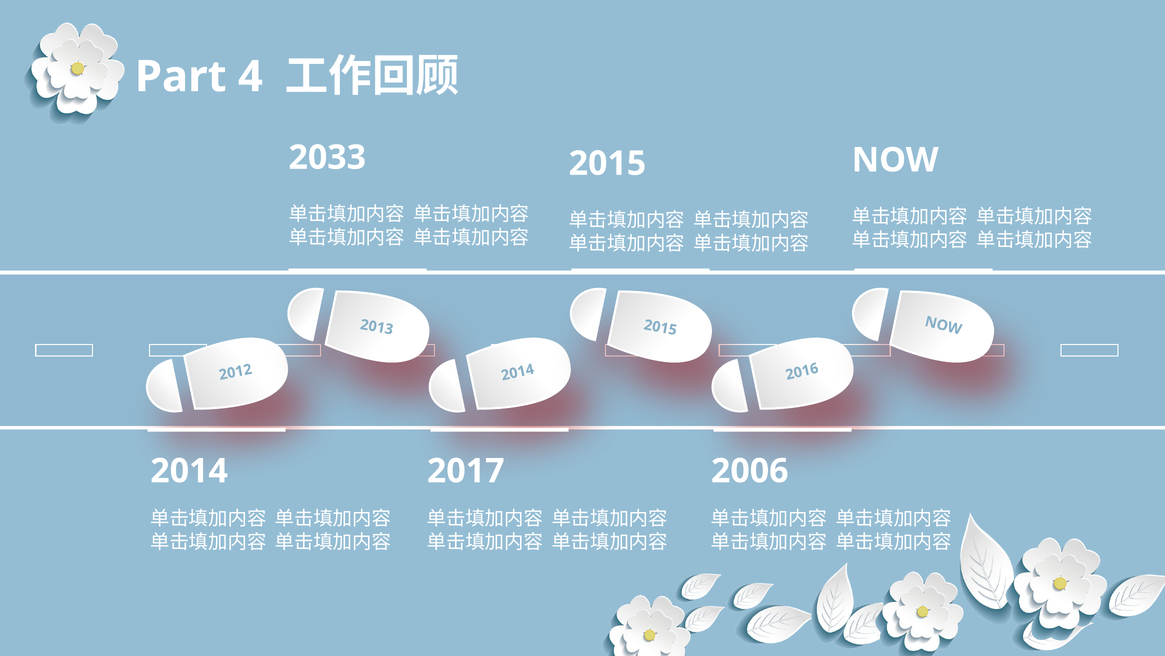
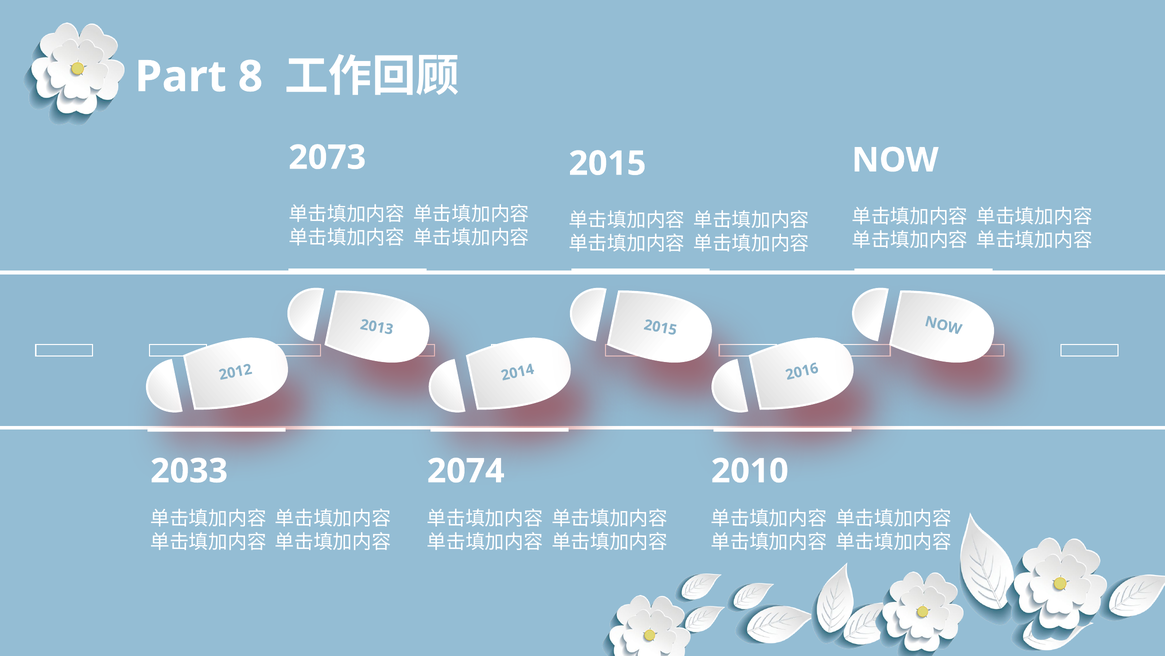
4: 4 -> 8 (250, 77)
2033: 2033 -> 2073 (327, 157)
2014: 2014 -> 2033 (189, 471)
2017: 2017 -> 2074 (466, 471)
2006: 2006 -> 2010 (750, 471)
